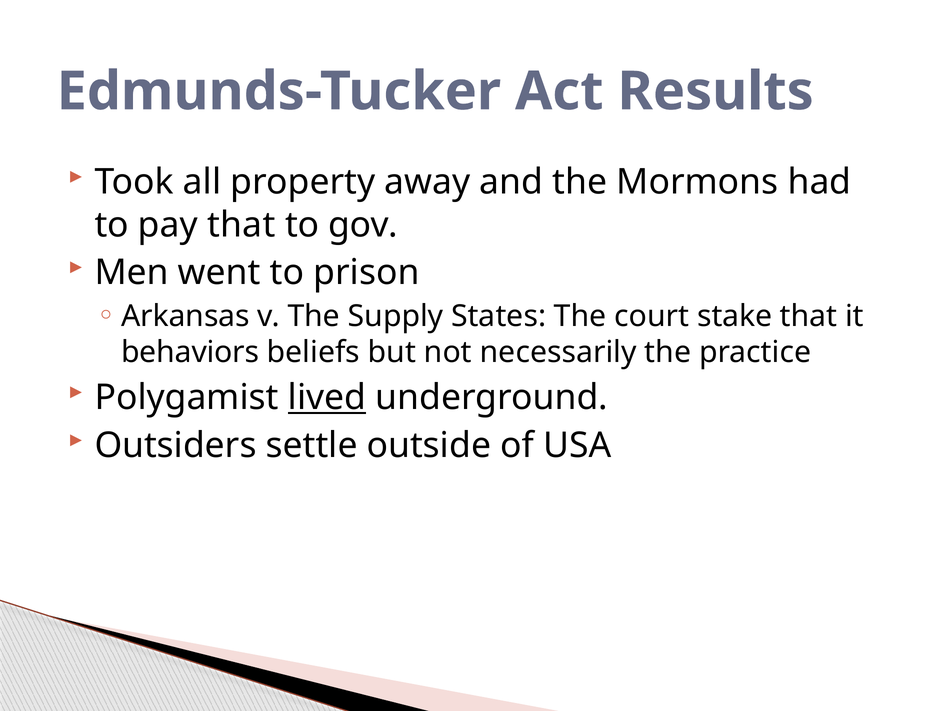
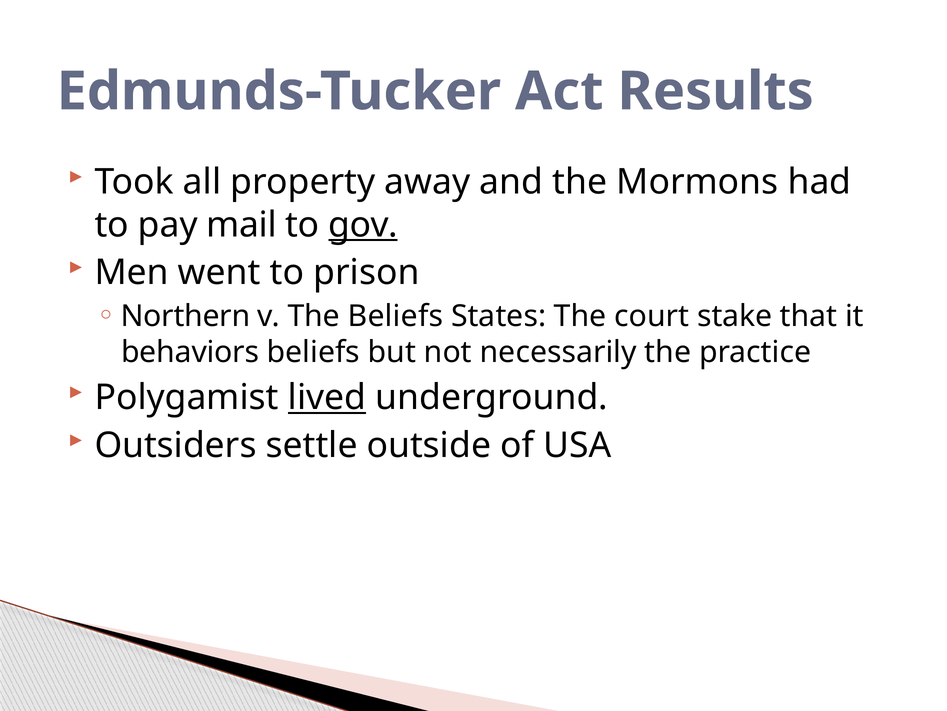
pay that: that -> mail (242, 225)
gov underline: none -> present (363, 225)
Arkansas: Arkansas -> Northern (185, 316)
The Supply: Supply -> Beliefs (395, 316)
